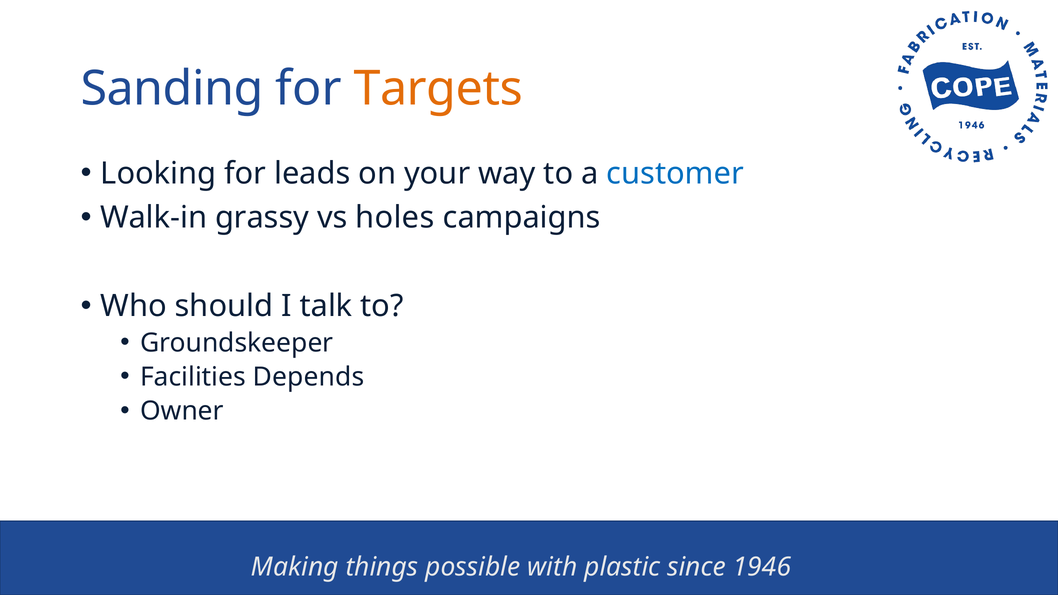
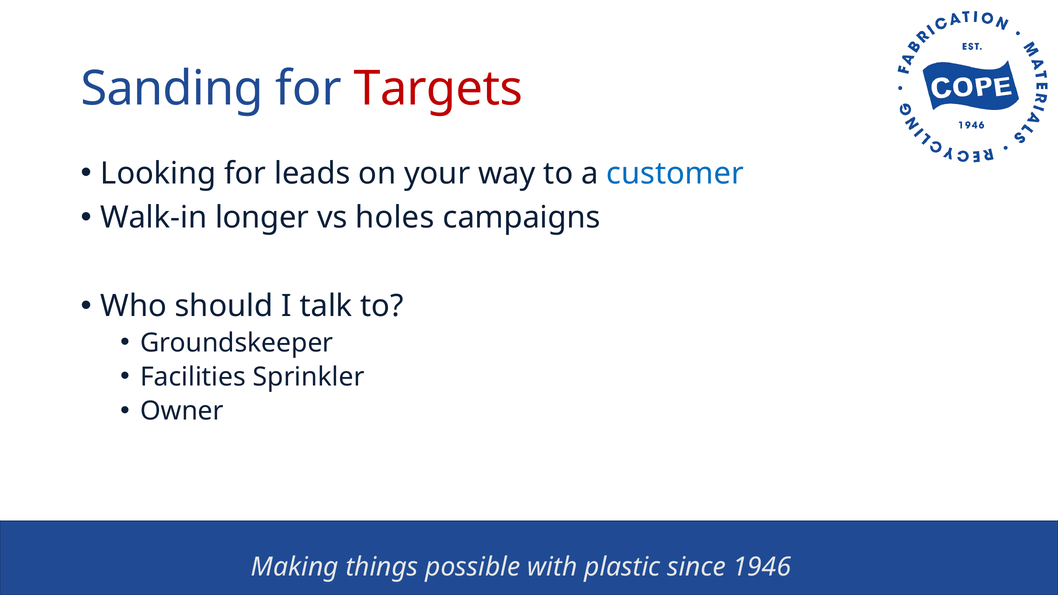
Targets colour: orange -> red (438, 89)
grassy: grassy -> longer (262, 218)
Depends: Depends -> Sprinkler (309, 377)
